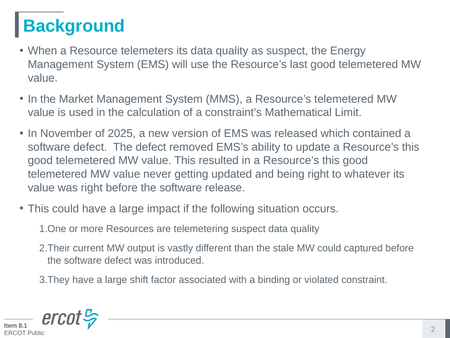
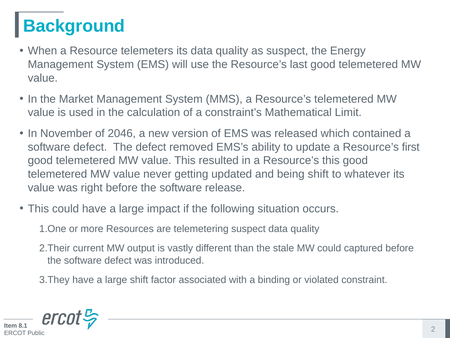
2025: 2025 -> 2046 (122, 133)
update a Resource’s this: this -> first (411, 147)
being right: right -> shift (318, 174)
